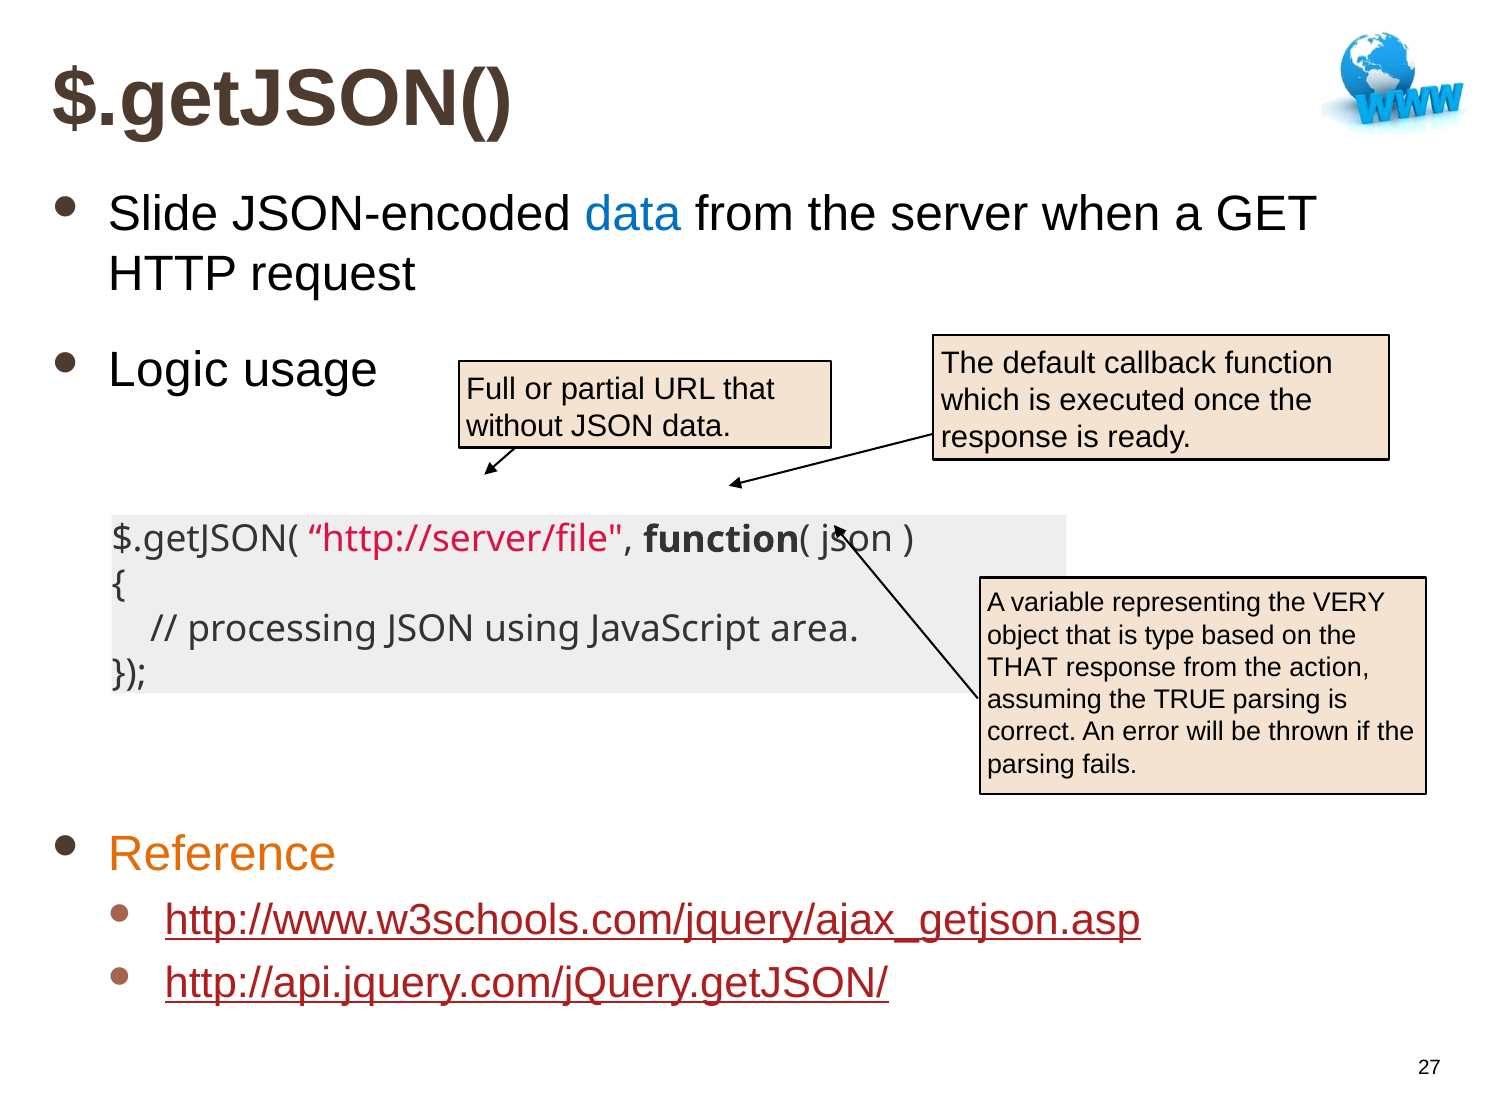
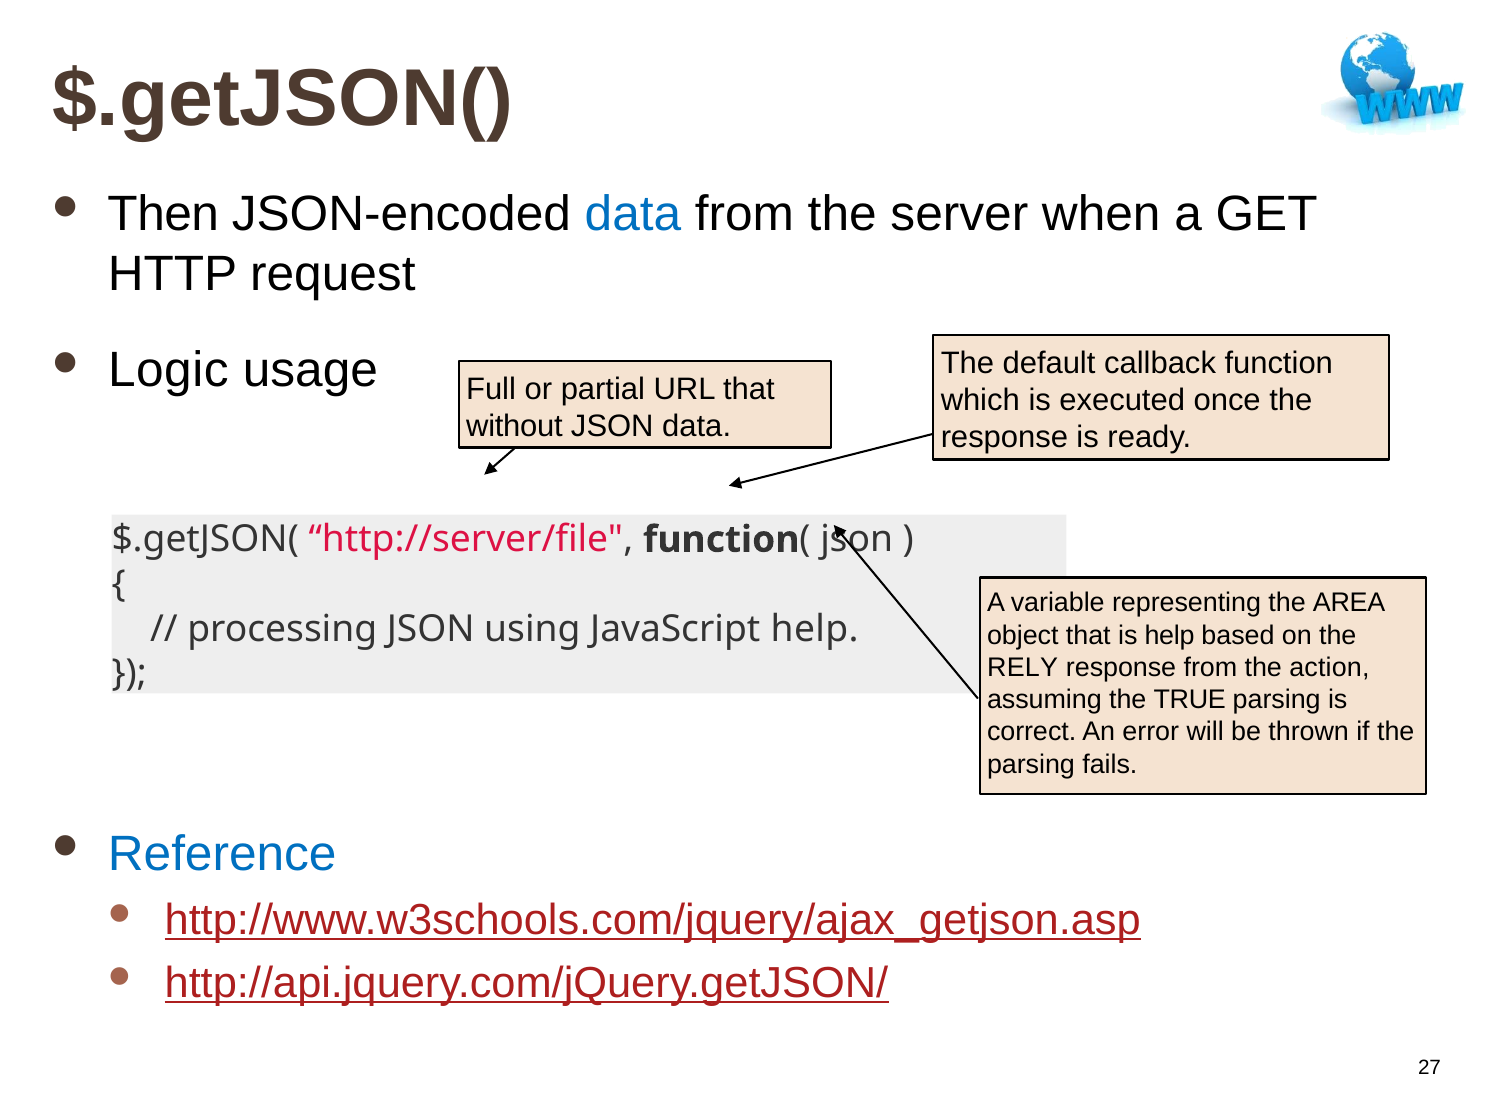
Slide: Slide -> Then (163, 214)
VERY: VERY -> AREA (1349, 603)
JavaScript area: area -> help (815, 629)
is type: type -> help (1170, 635)
THAT: THAT -> RELY (1023, 668)
Reference colour: orange -> blue (222, 854)
